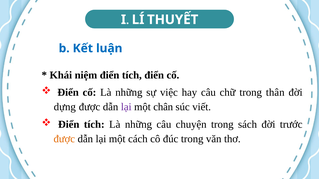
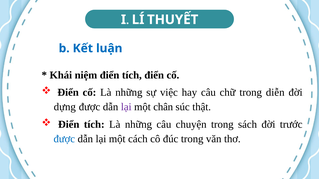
thân: thân -> diễn (275, 93)
viết: viết -> thật (202, 107)
được colour: orange -> blue (64, 139)
